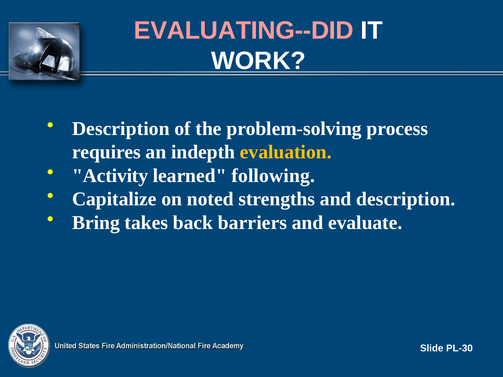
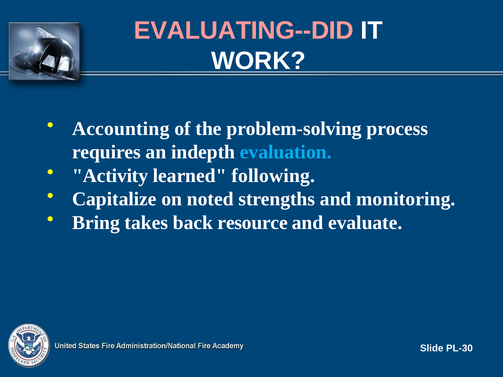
Description: Description -> Accounting (121, 129)
evaluation colour: yellow -> light blue (286, 152)
and description: description -> monitoring (406, 199)
barriers: barriers -> resource (253, 223)
